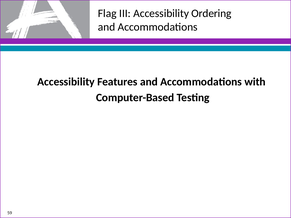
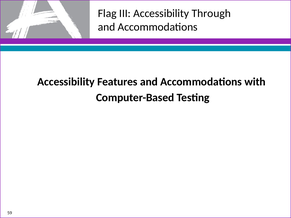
Ordering: Ordering -> Through (211, 13)
